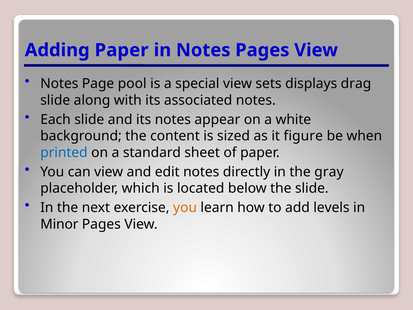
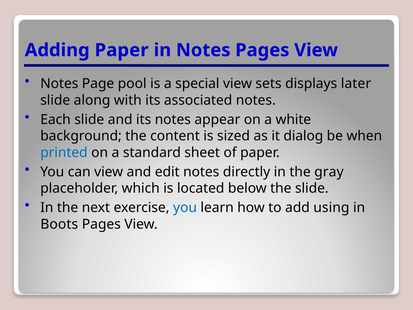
drag: drag -> later (356, 84)
figure: figure -> dialog (303, 136)
you colour: orange -> blue (185, 207)
levels: levels -> using (331, 207)
Minor: Minor -> Boots (59, 224)
